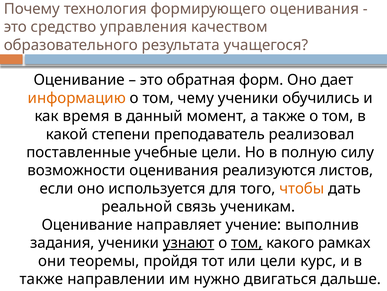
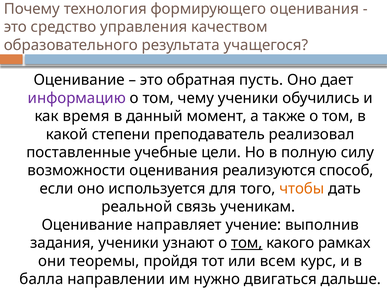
форм: форм -> пусть (261, 80)
информацию colour: orange -> purple (77, 98)
листов: листов -> способ (346, 170)
узнают underline: present -> none (189, 242)
или цели: цели -> всем (278, 260)
также: также -> балла (41, 278)
